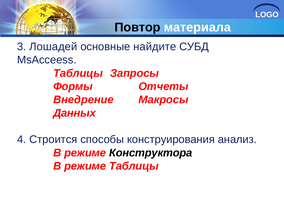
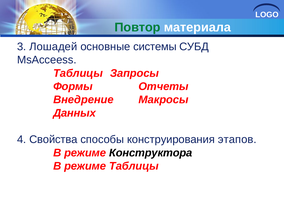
Повтор colour: black -> green (138, 27)
найдите: найдите -> системы (155, 47)
Строится: Строится -> Свойства (53, 140)
анализ: анализ -> этапов (237, 140)
